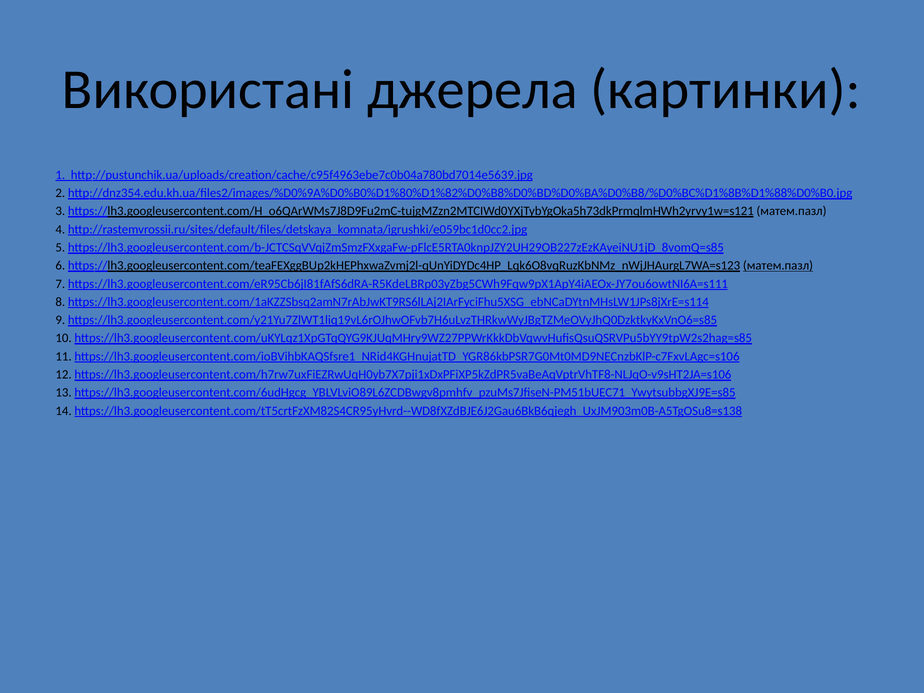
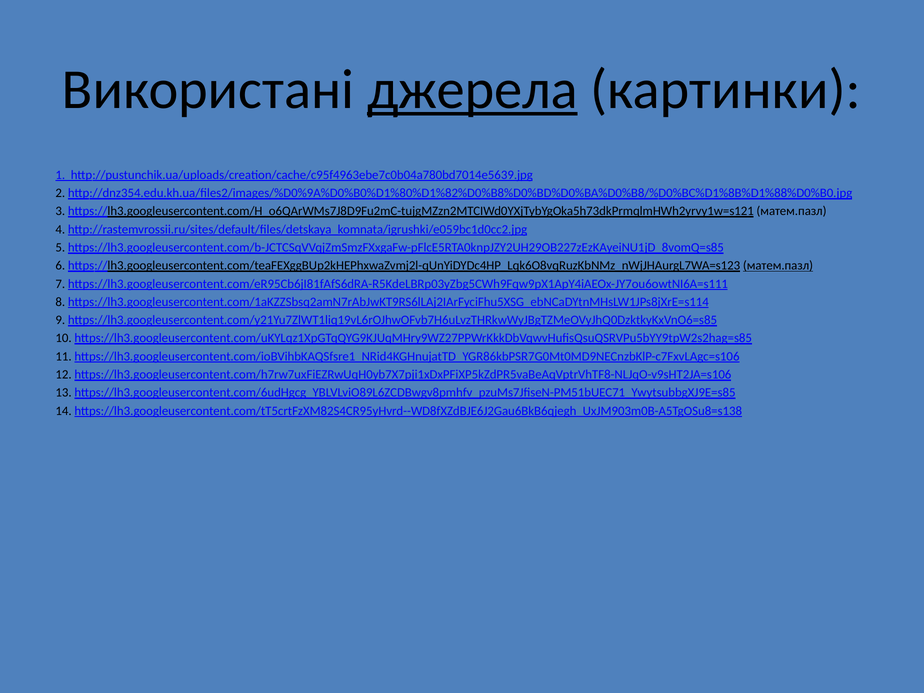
джерела underline: none -> present (472, 89)
